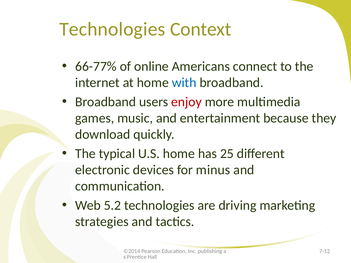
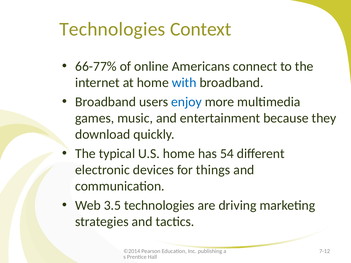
enjoy colour: red -> blue (186, 102)
25: 25 -> 54 (227, 154)
minus: minus -> things (213, 170)
5.2: 5.2 -> 3.5 (112, 205)
